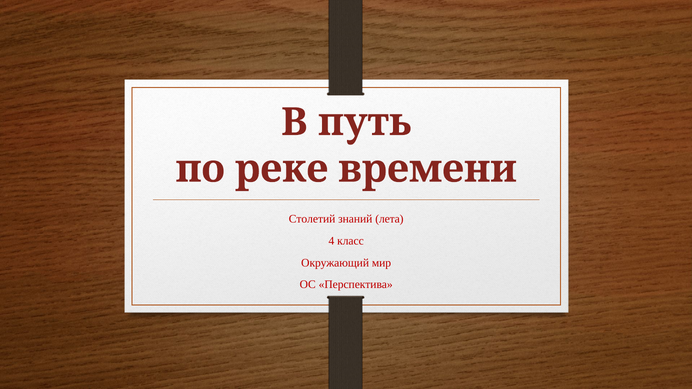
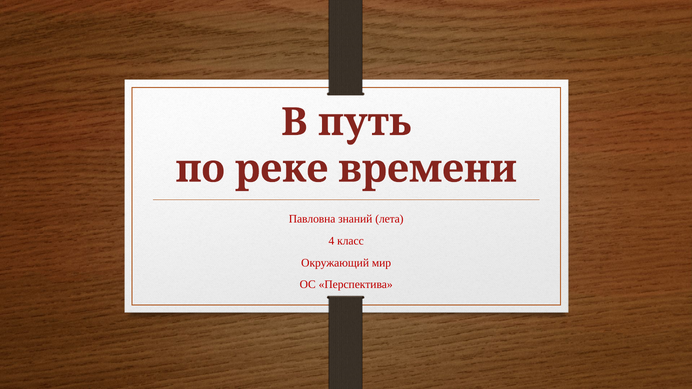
Столетий: Столетий -> Павловна (312, 219)
